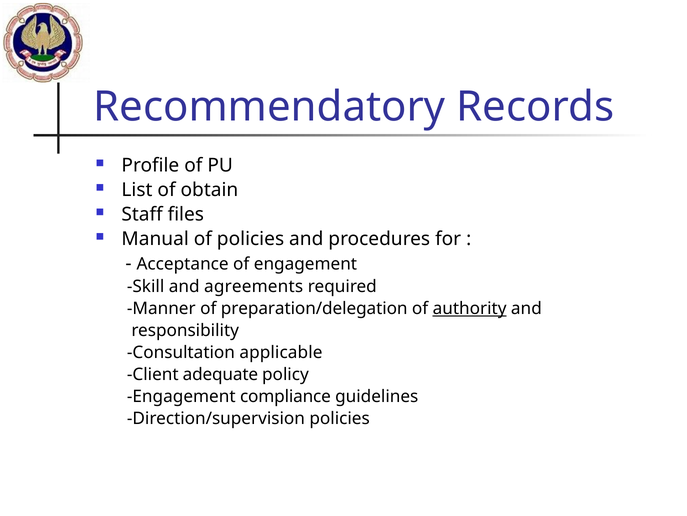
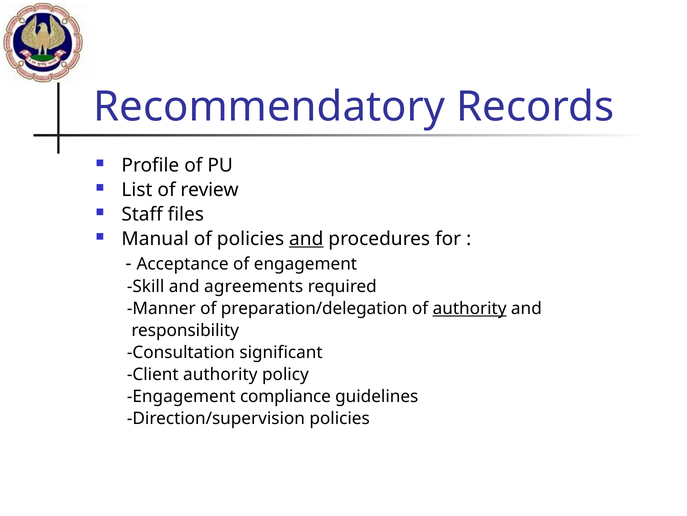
obtain: obtain -> review (210, 190)
and underline: none -> present (306, 239)
applicable: applicable -> significant (281, 352)
Client adequate: adequate -> authority (220, 374)
